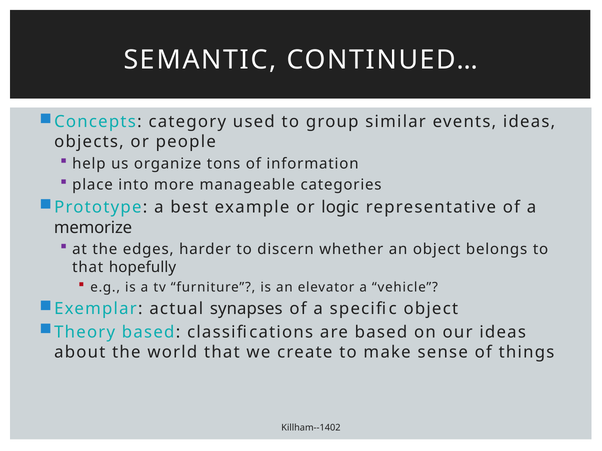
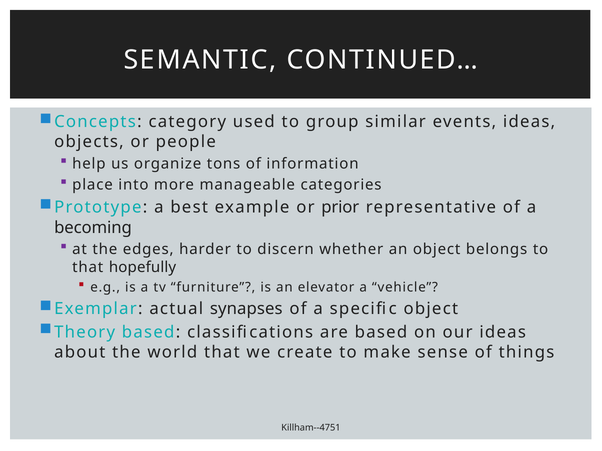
logic: logic -> prior (340, 208)
memorize: memorize -> becoming (93, 228)
Killham--1402: Killham--1402 -> Killham--4751 (311, 428)
